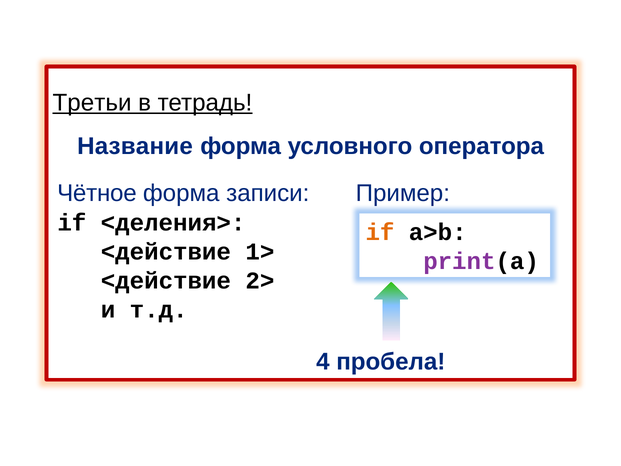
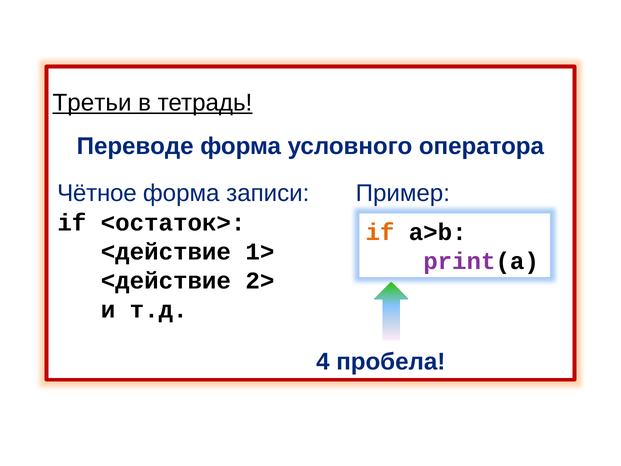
Название: Название -> Переводе (135, 146)
<деления>: <деления> -> <остаток> (173, 222)
